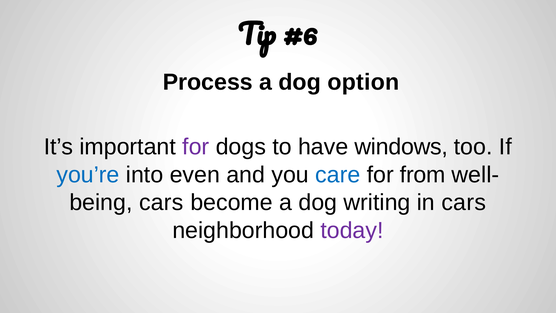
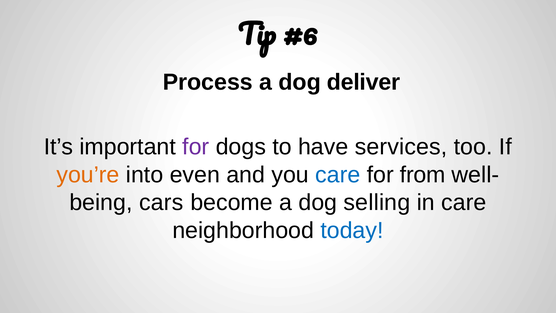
option: option -> deliver (363, 82)
windows: windows -> services (401, 147)
you’re colour: blue -> orange (88, 175)
writing: writing -> selling (377, 202)
in cars: cars -> care (464, 202)
today colour: purple -> blue (352, 230)
